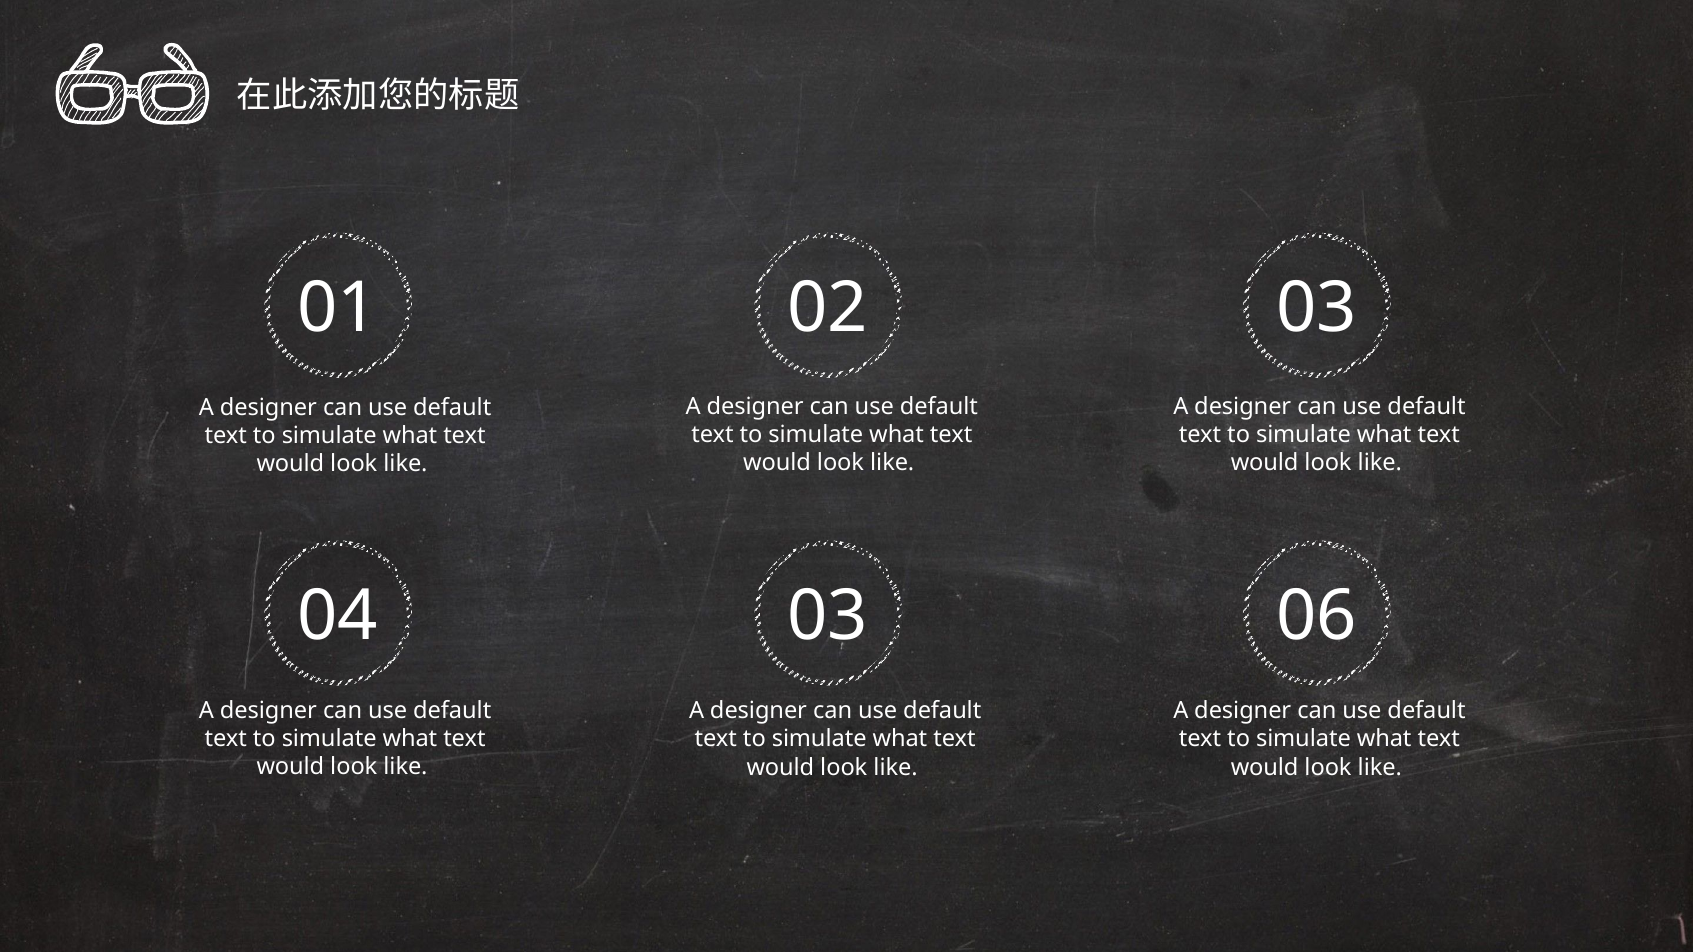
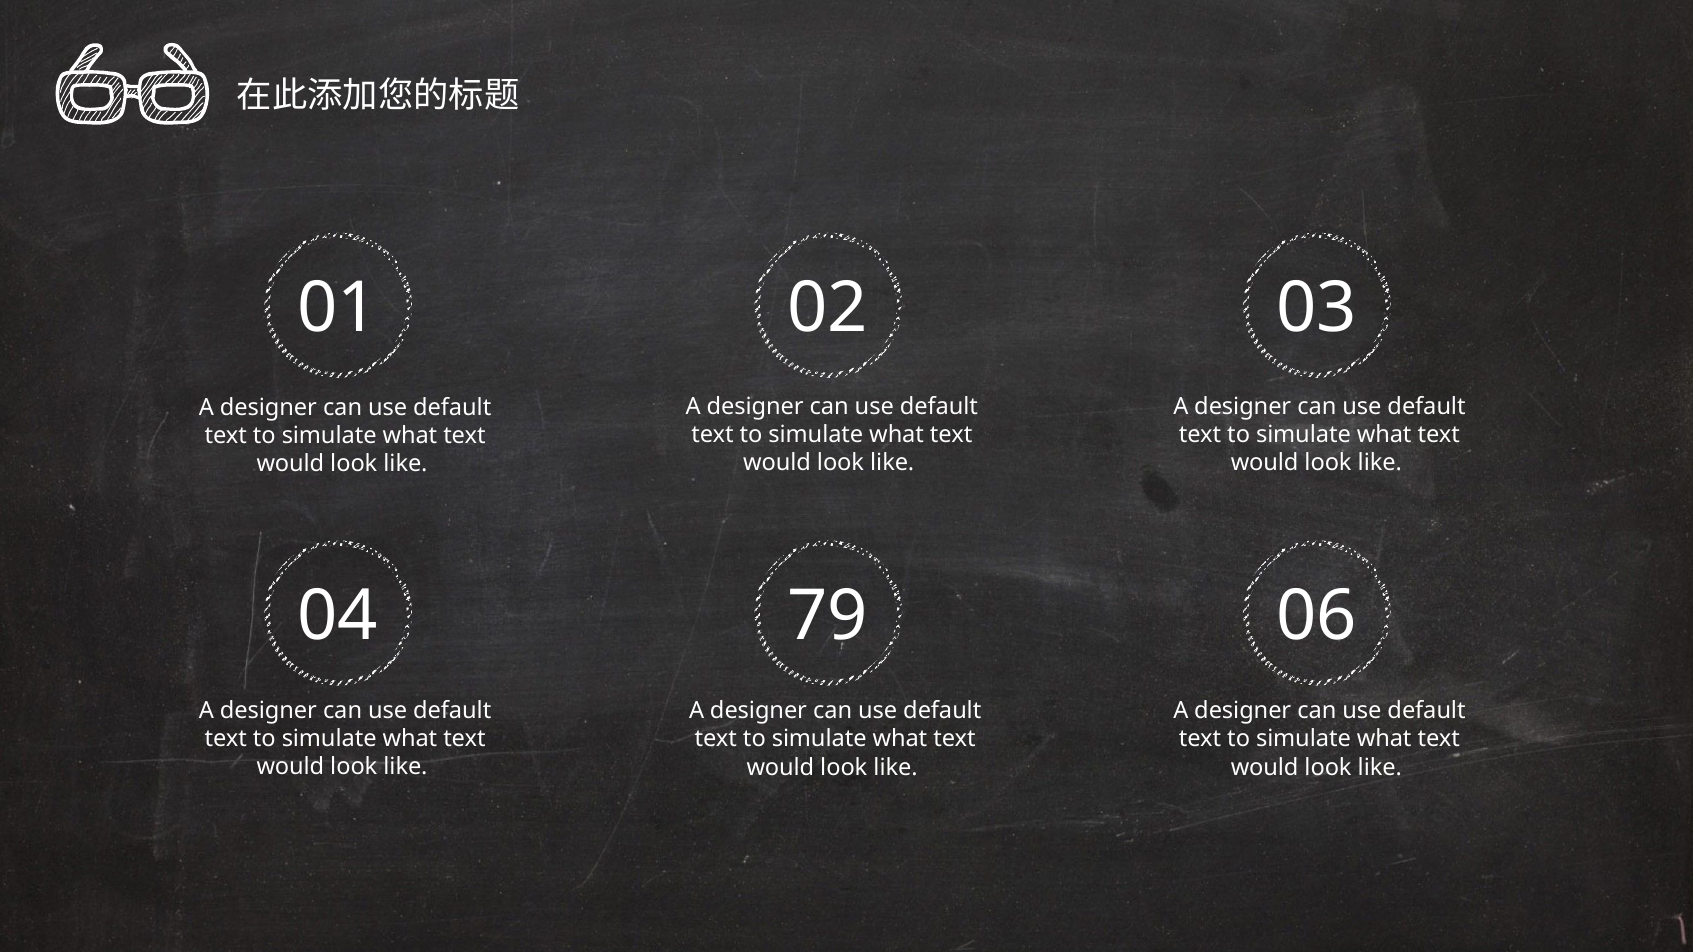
04 03: 03 -> 79 (828, 616)
